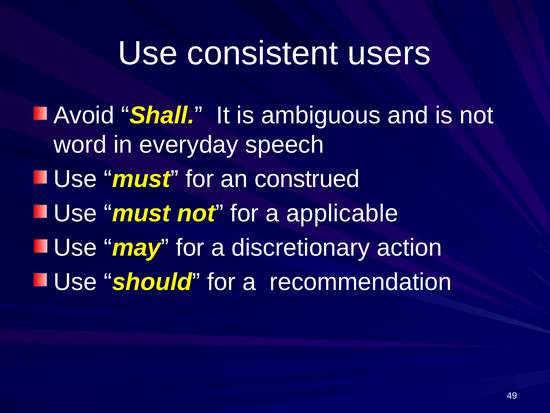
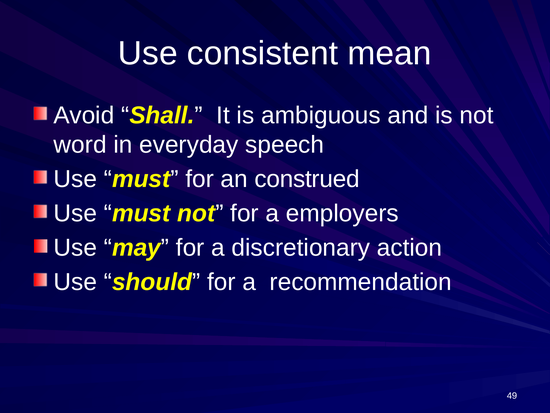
users: users -> mean (390, 53)
applicable: applicable -> employers (342, 213)
